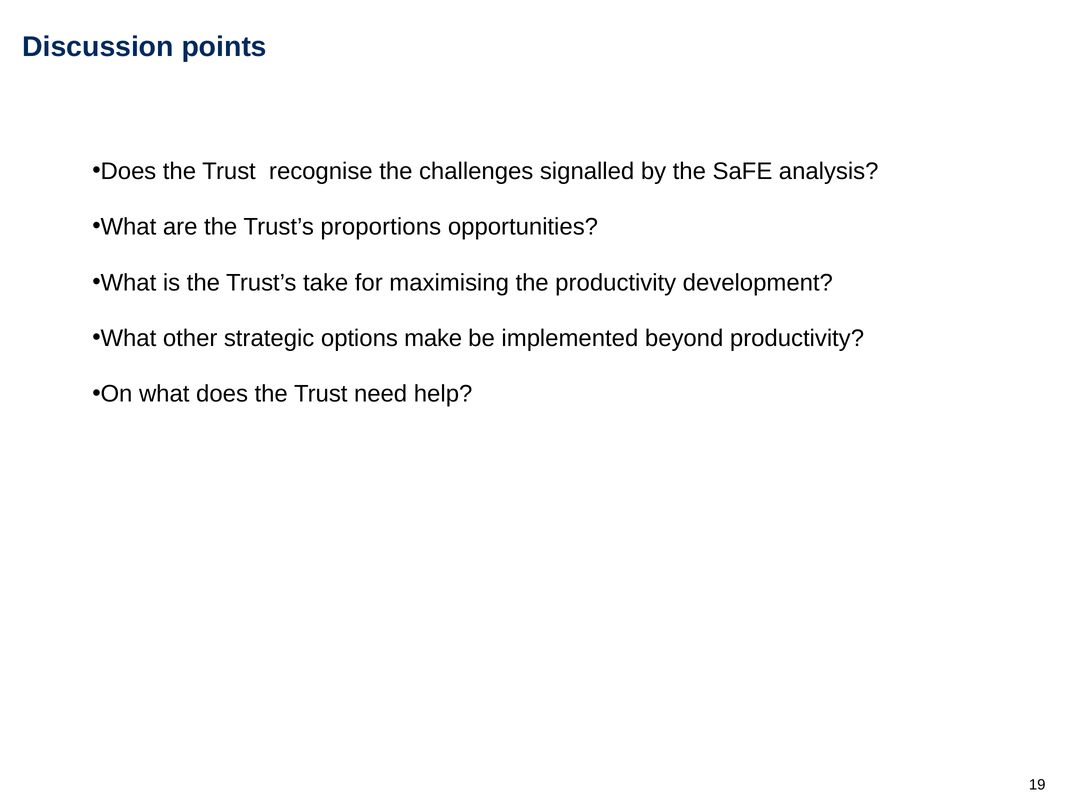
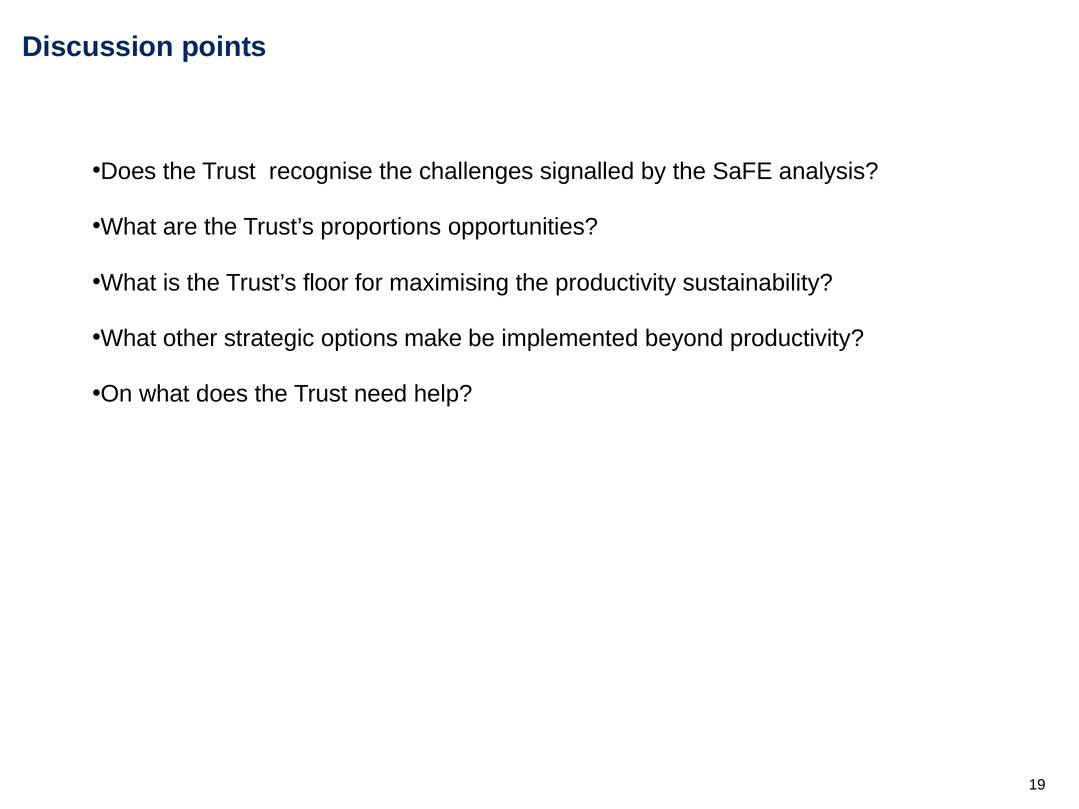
take: take -> floor (326, 283)
development: development -> sustainability (758, 283)
